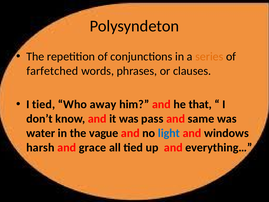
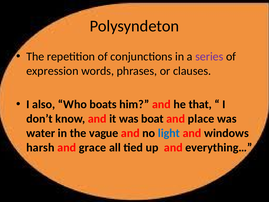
series colour: orange -> purple (209, 56)
farfetched: farfetched -> expression (52, 71)
I tied: tied -> also (44, 104)
away: away -> boats (103, 104)
pass: pass -> boat (152, 119)
same: same -> place (201, 119)
